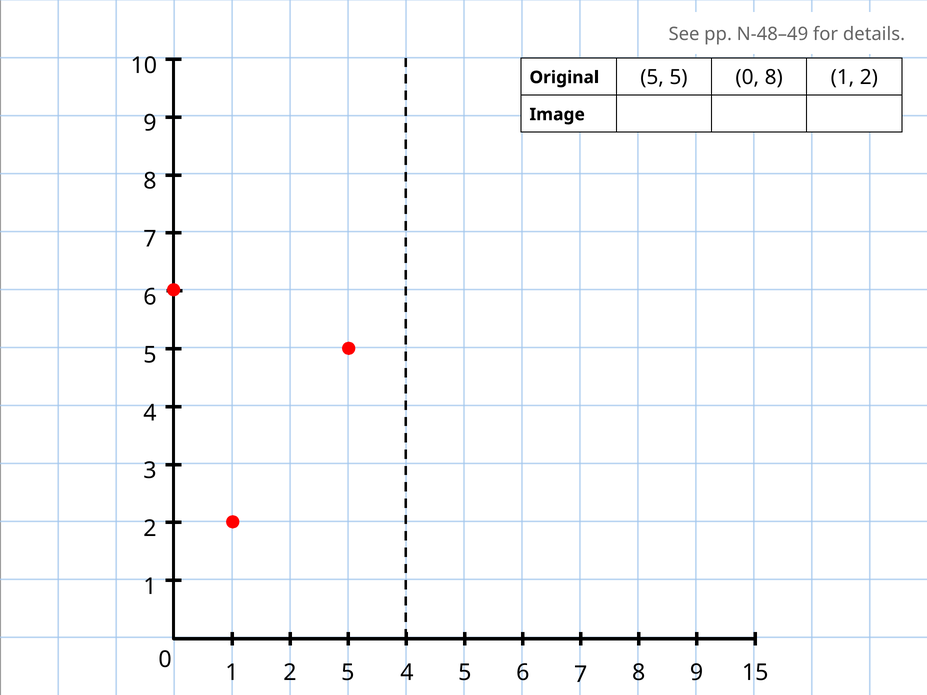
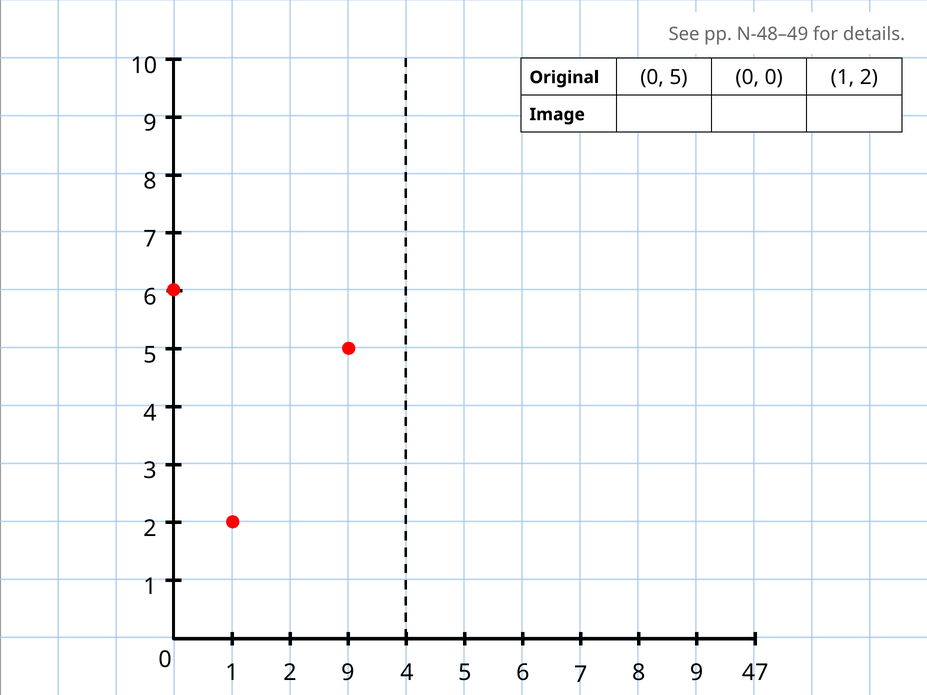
Original 5: 5 -> 0 (652, 78)
0 8: 8 -> 0 (774, 78)
2 5: 5 -> 9 (348, 673)
15: 15 -> 47 (755, 673)
